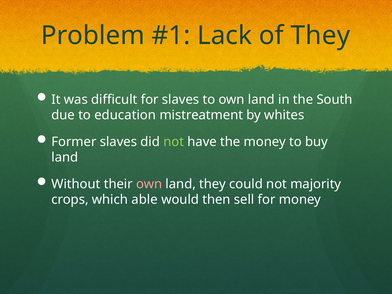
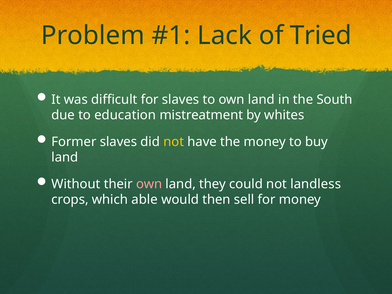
of They: They -> Tried (321, 36)
not colour: light green -> yellow (174, 142)
majority: majority -> landless (316, 184)
